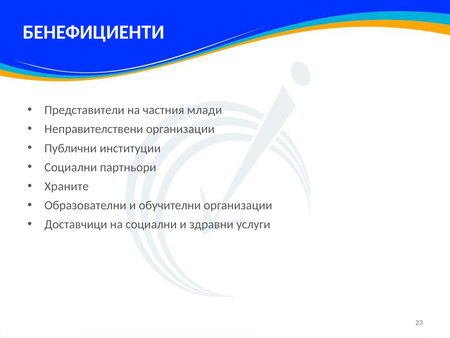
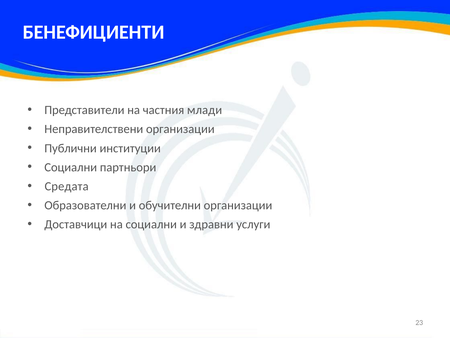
Храните: Храните -> Средата (67, 186)
